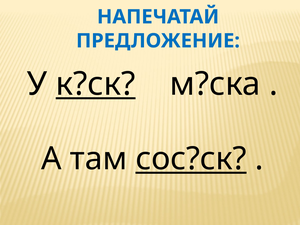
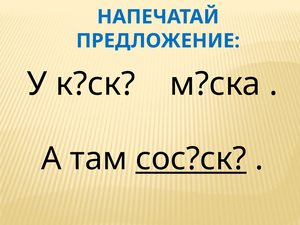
к?ск underline: present -> none (96, 84)
